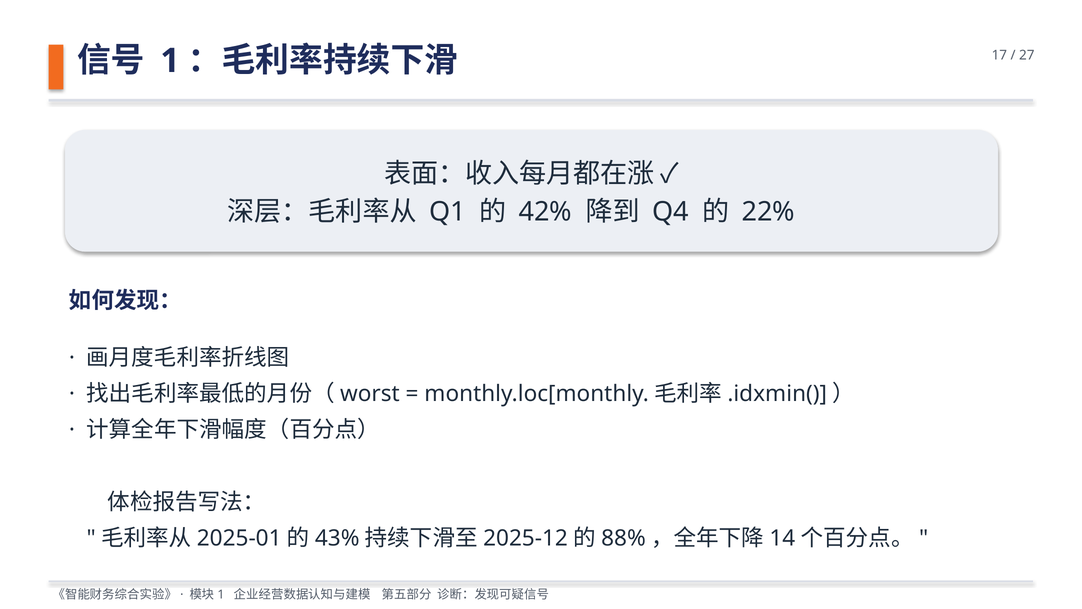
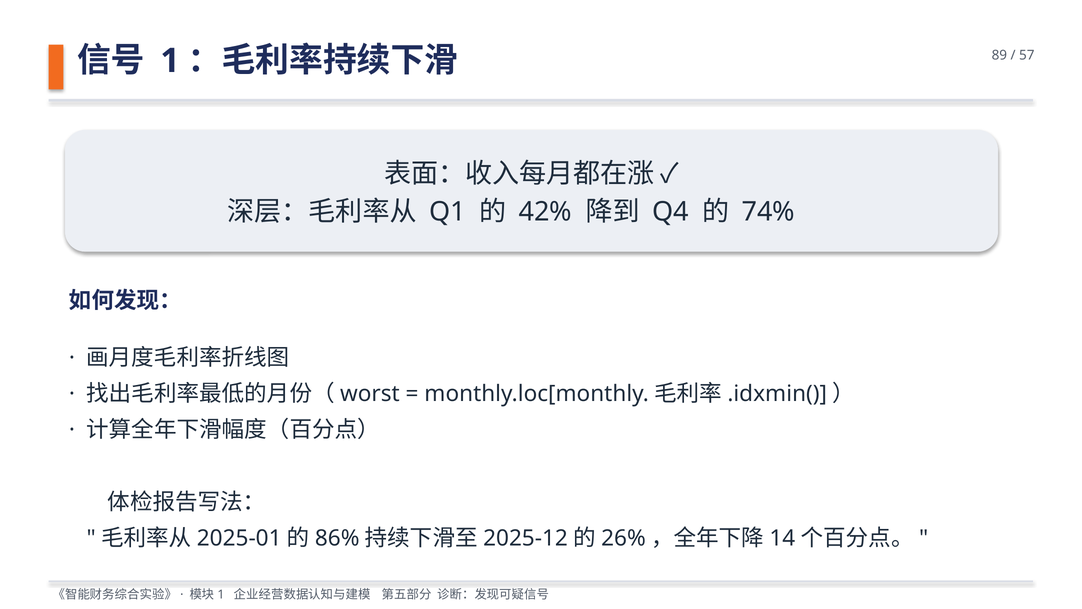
17: 17 -> 89 (999, 55)
27: 27 -> 57 (1027, 55)
22%: 22% -> 74% (768, 211)
43%: 43% -> 86% (337, 538)
88%: 88% -> 26% (623, 538)
